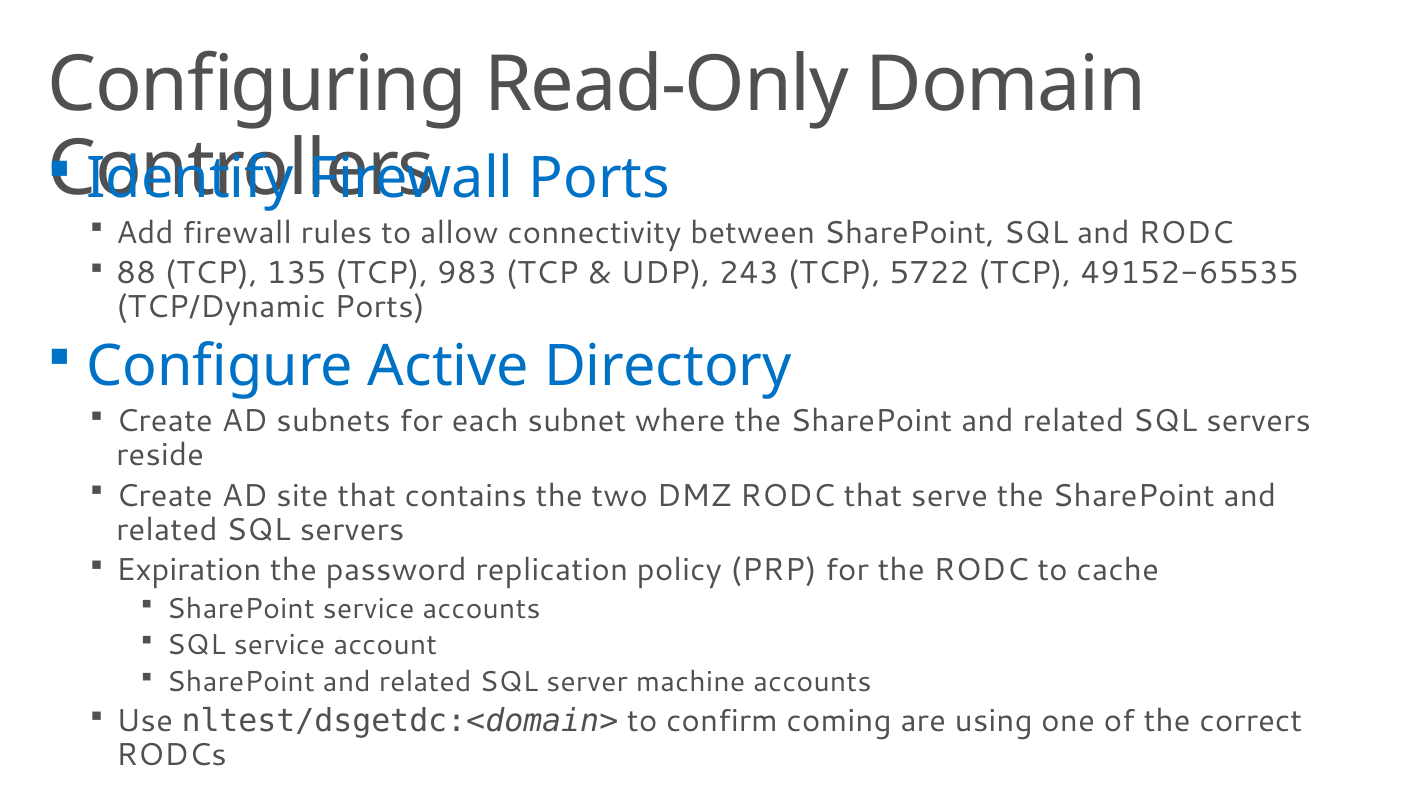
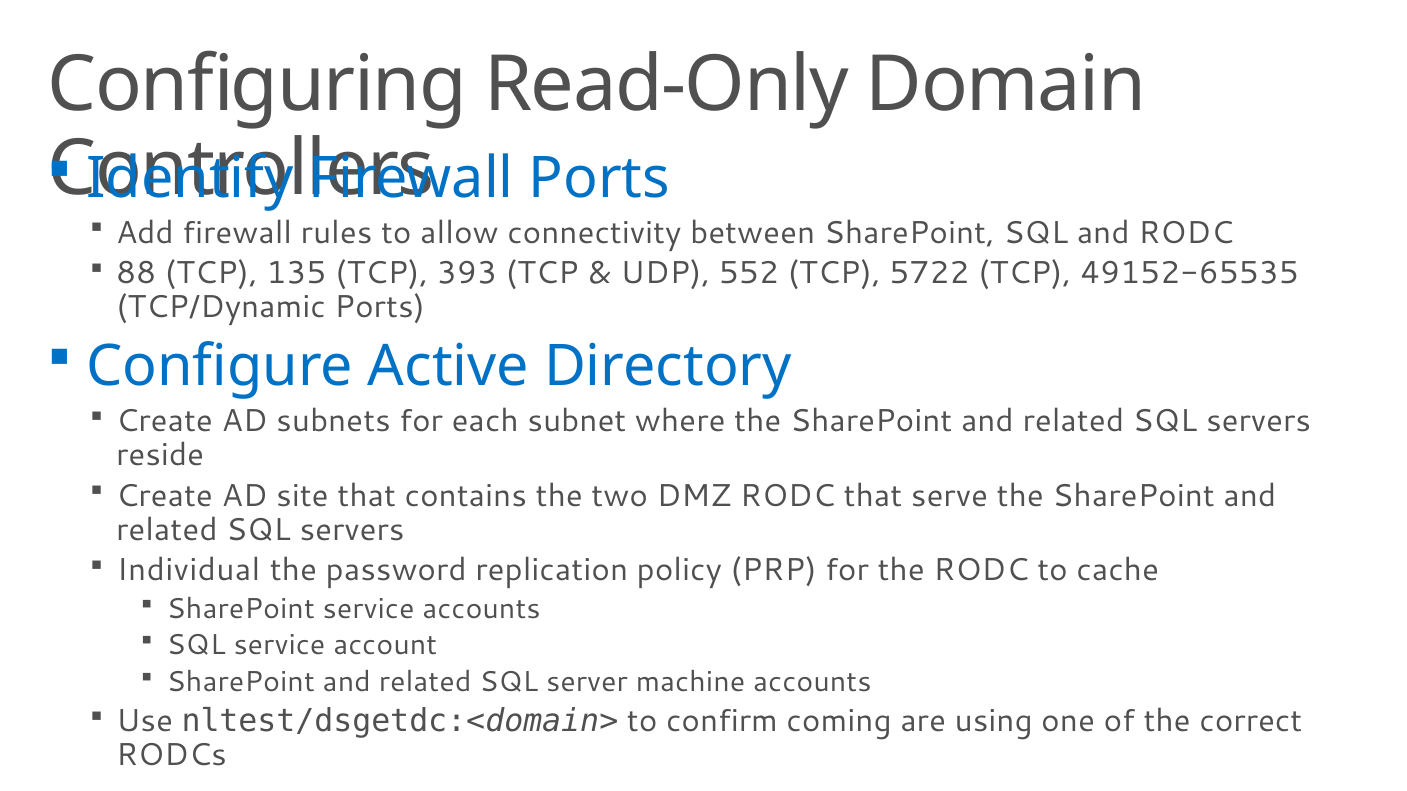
983: 983 -> 393 (467, 273)
243: 243 -> 552 (749, 273)
Expiration: Expiration -> Individual (188, 571)
